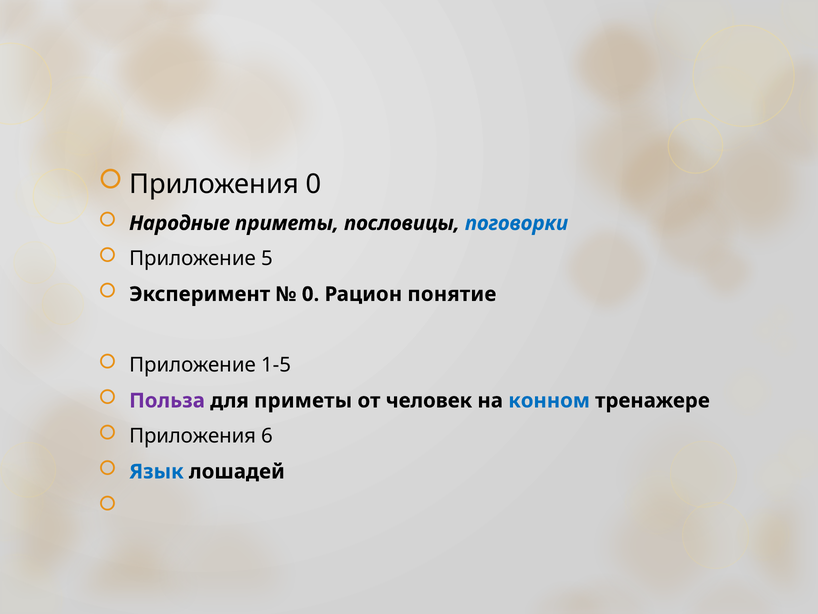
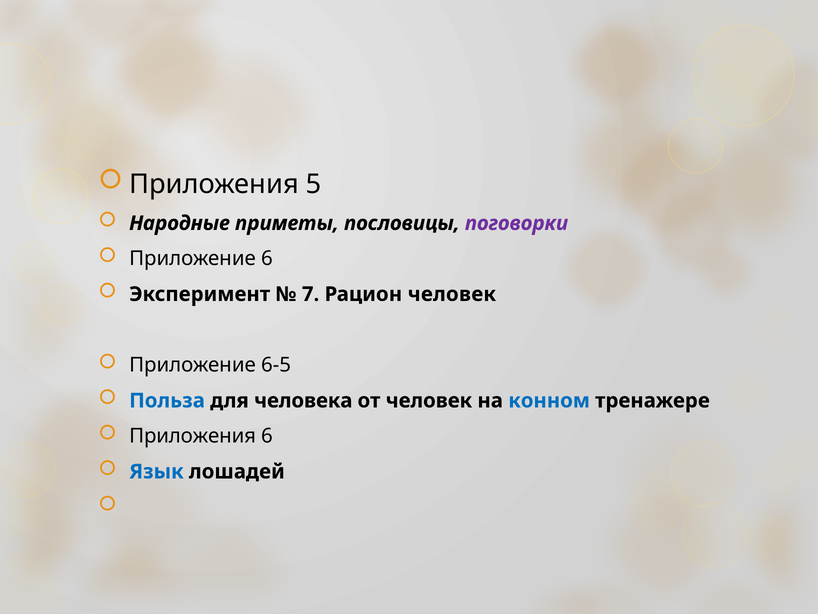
Приложения 0: 0 -> 5 (314, 184)
поговорки colour: blue -> purple (517, 223)
Приложение 5: 5 -> 6 (267, 259)
0: 0 -> 7 (311, 294)
Рацион понятие: понятие -> человек (452, 294)
1-5: 1-5 -> 6-5 (276, 365)
Польза colour: purple -> blue (167, 400)
для приметы: приметы -> человека (303, 400)
